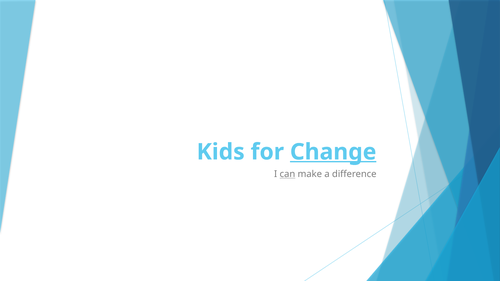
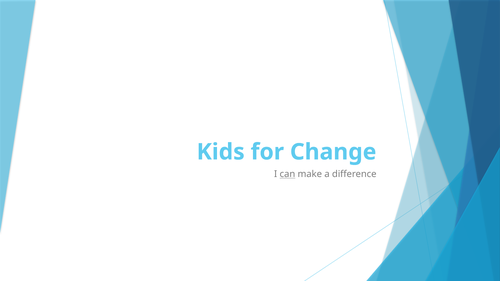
Change underline: present -> none (333, 152)
